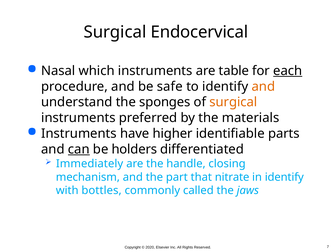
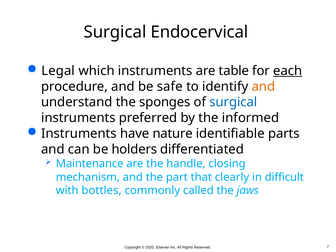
Nasal: Nasal -> Legal (58, 71)
surgical colour: orange -> blue (233, 102)
materials: materials -> informed (251, 118)
higher: higher -> nature (173, 134)
can underline: present -> none (79, 149)
Immediately: Immediately -> Maintenance (90, 164)
nitrate: nitrate -> clearly (232, 177)
in identify: identify -> difficult (284, 177)
